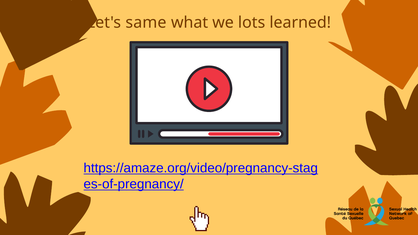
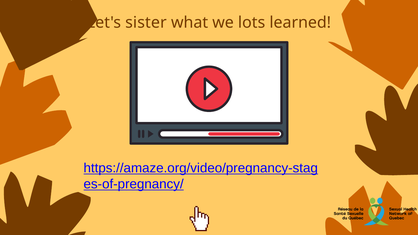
same: same -> sister (146, 23)
